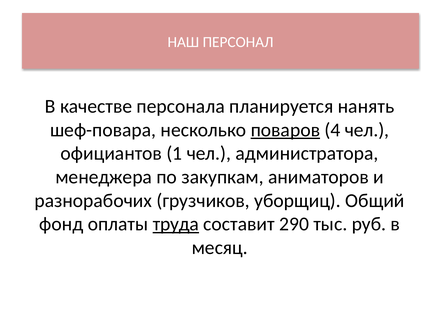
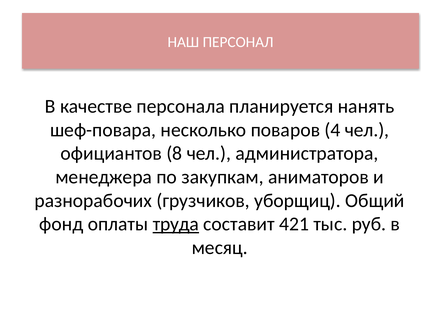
поваров underline: present -> none (285, 130)
1: 1 -> 8 (174, 153)
290: 290 -> 421 (294, 224)
